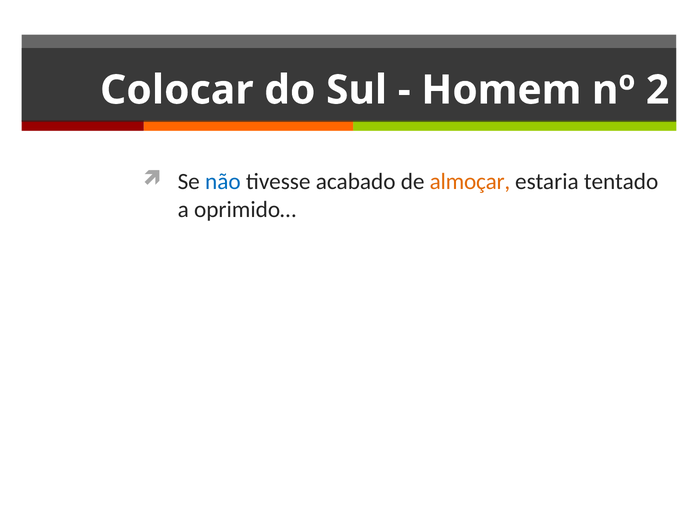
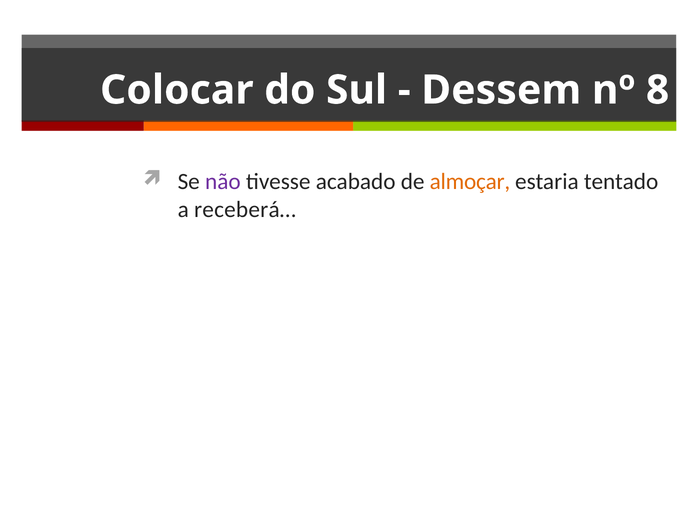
Homem: Homem -> Dessem (501, 90)
2: 2 -> 8 (658, 90)
não colour: blue -> purple (223, 182)
oprimido…: oprimido… -> receberá… (245, 210)
